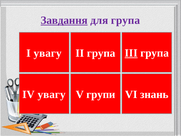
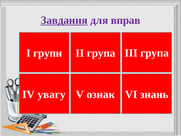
для група: група -> вправ (126, 20)
І увагу: увагу -> групи (48, 53)
ІІІ underline: present -> none (131, 53)
групи: групи -> ознак (101, 94)
